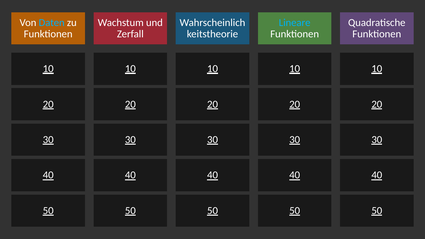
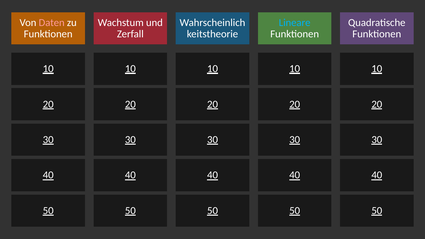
Daten colour: light blue -> pink (52, 23)
